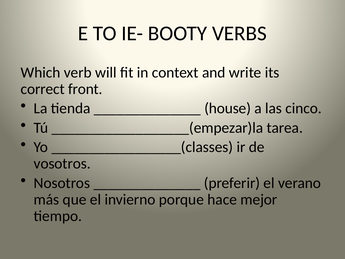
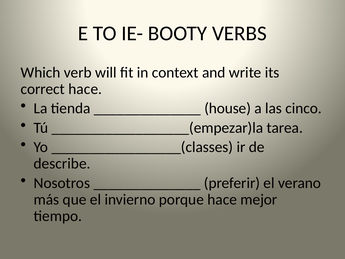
correct front: front -> hace (85, 89)
vosotros: vosotros -> describe (62, 164)
